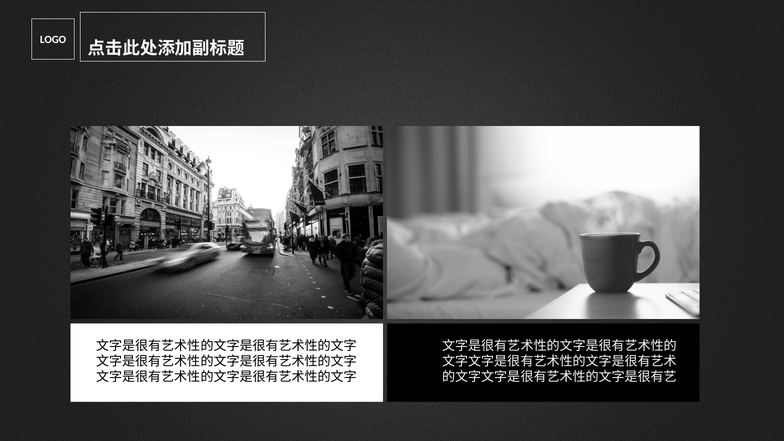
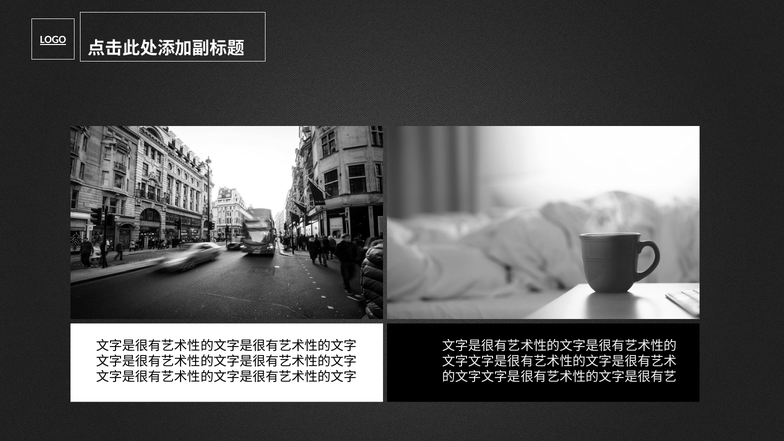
LOGO underline: none -> present (53, 40)
